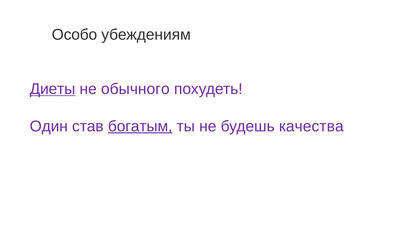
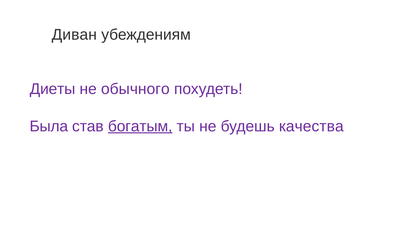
Особо: Особо -> Диван (74, 35)
Диеты underline: present -> none (53, 89)
Один: Один -> Была (49, 126)
